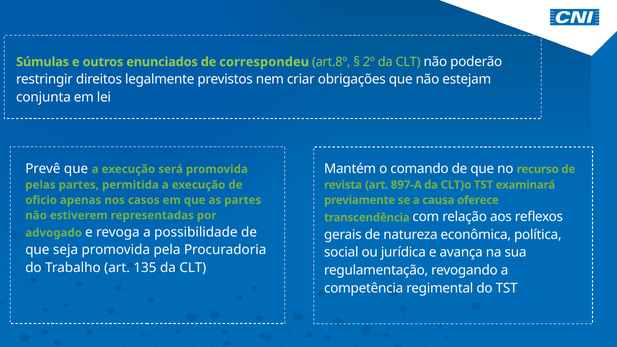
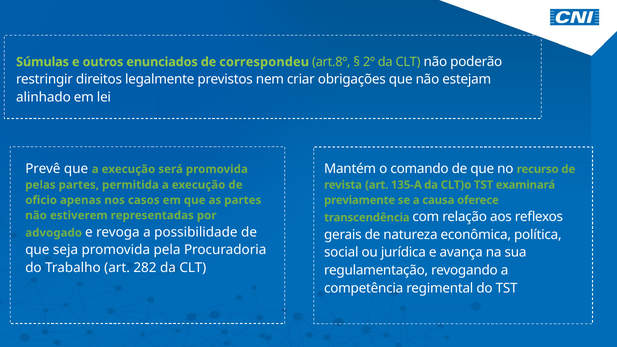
conjunta: conjunta -> alinhado (43, 97)
897-A: 897-A -> 135-A (406, 185)
135: 135 -> 282 (145, 268)
